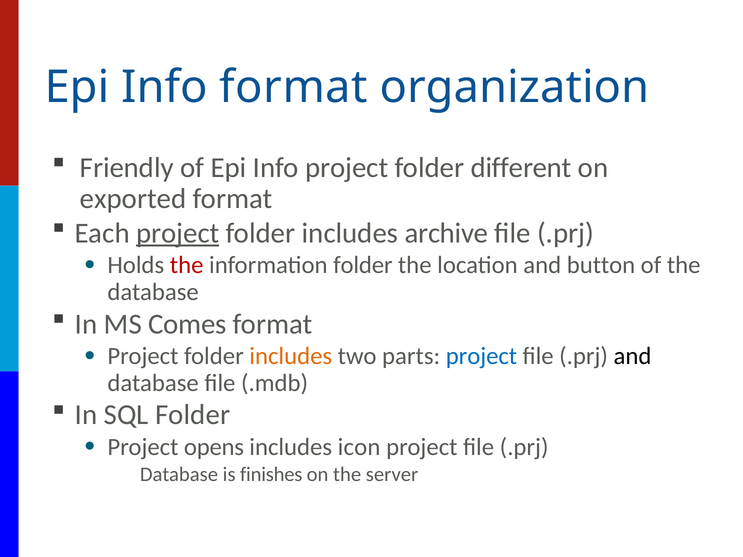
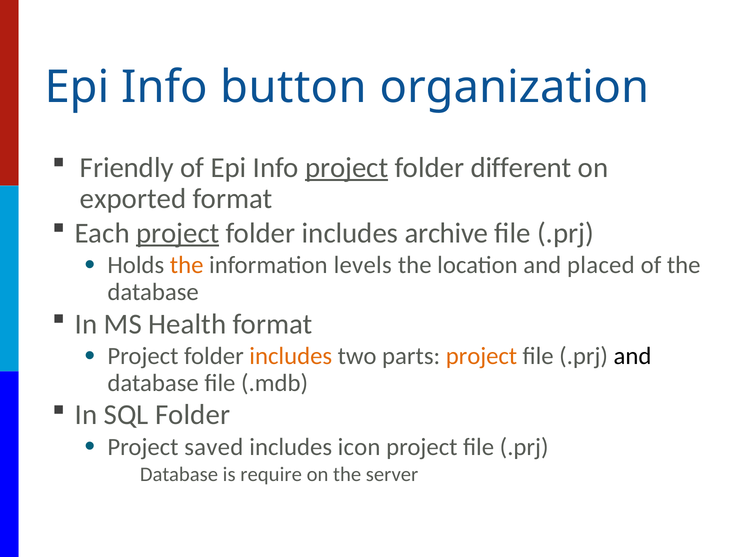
Info format: format -> button (294, 87)
project underline: none -> present (347, 168)
the colour: red -> orange (187, 265)
information folder: folder -> levels (363, 265)
button: button -> placed (601, 265)
Comes: Comes -> Health (187, 324)
project colour: blue -> orange (481, 356)
opens: opens -> saved (214, 447)
finishes: finishes -> require (271, 475)
